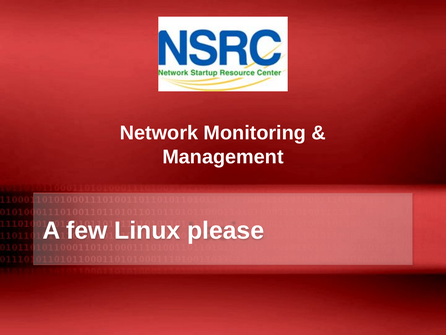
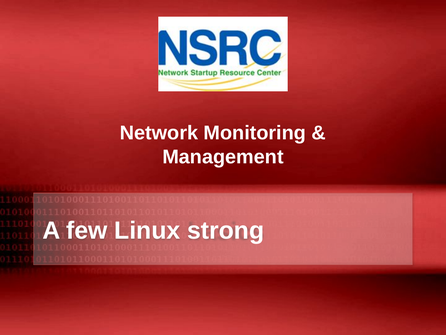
please: please -> strong (226, 230)
